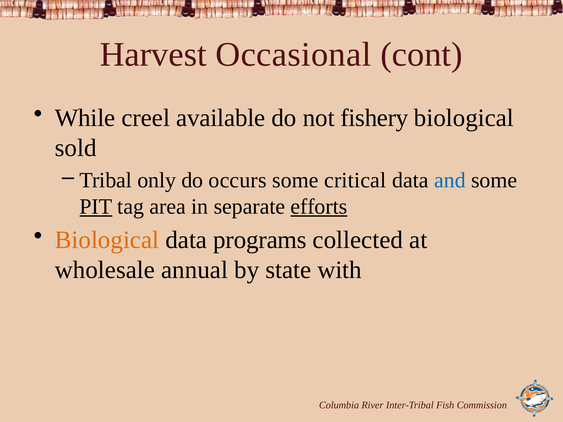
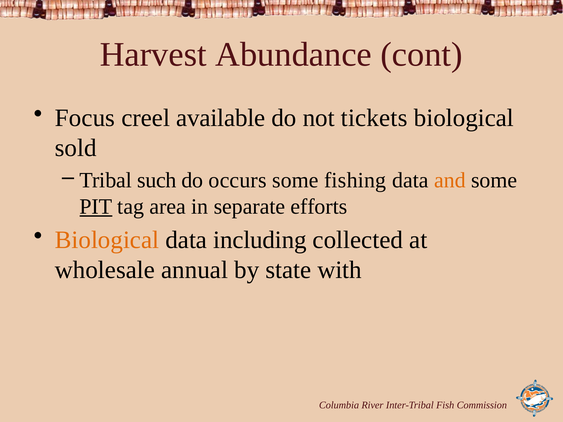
Occasional: Occasional -> Abundance (294, 55)
While: While -> Focus (85, 118)
fishery: fishery -> tickets (374, 118)
only: only -> such (157, 180)
critical: critical -> fishing (355, 180)
and colour: blue -> orange (450, 180)
efforts underline: present -> none (319, 207)
programs: programs -> including (260, 240)
